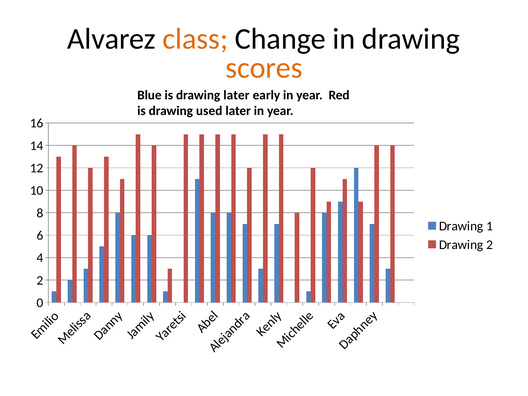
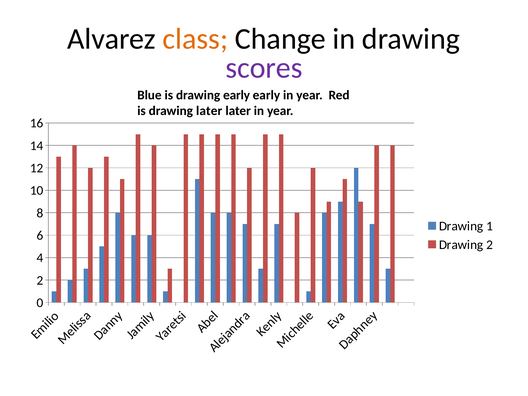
scores colour: orange -> purple (264, 68)
drawing later: later -> early (237, 95)
drawing used: used -> later (209, 111)
